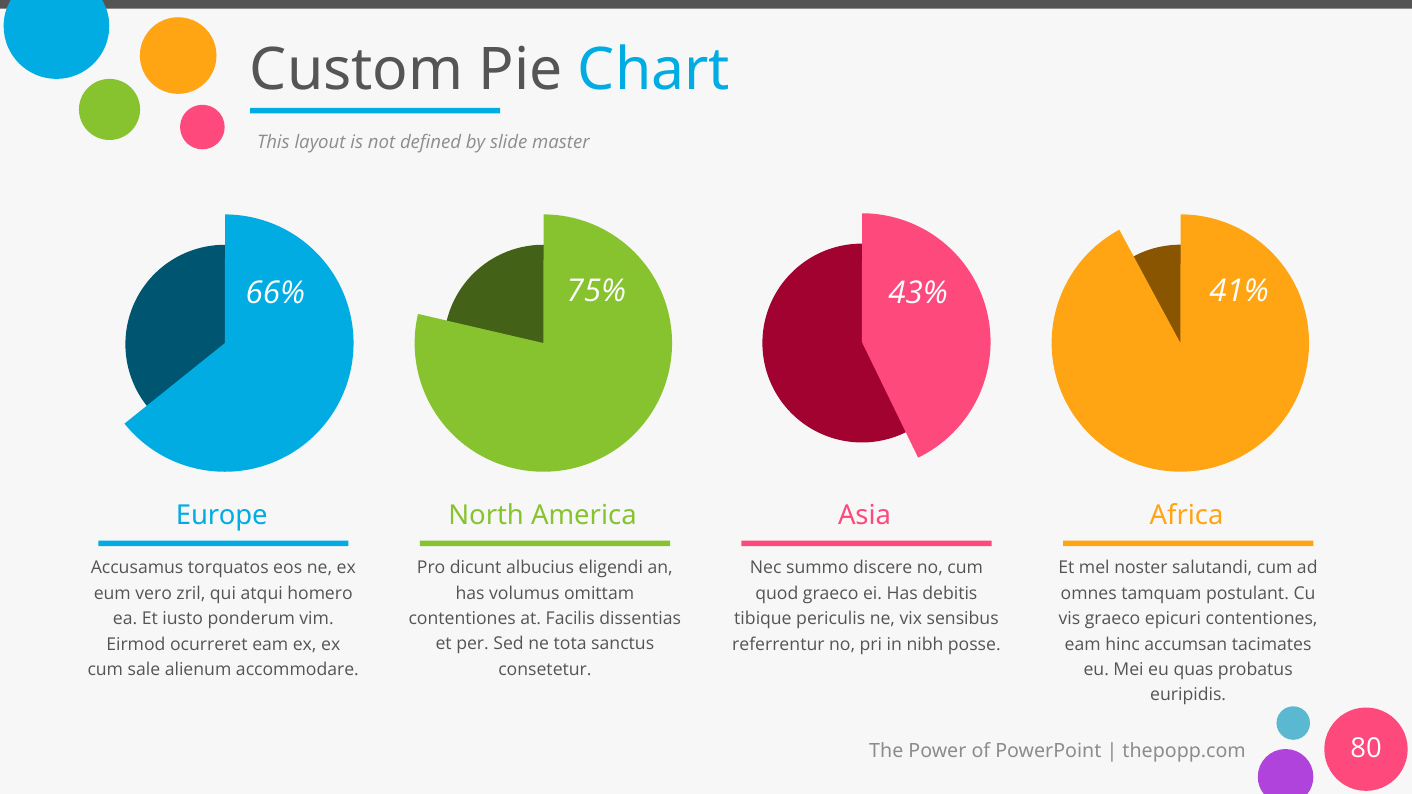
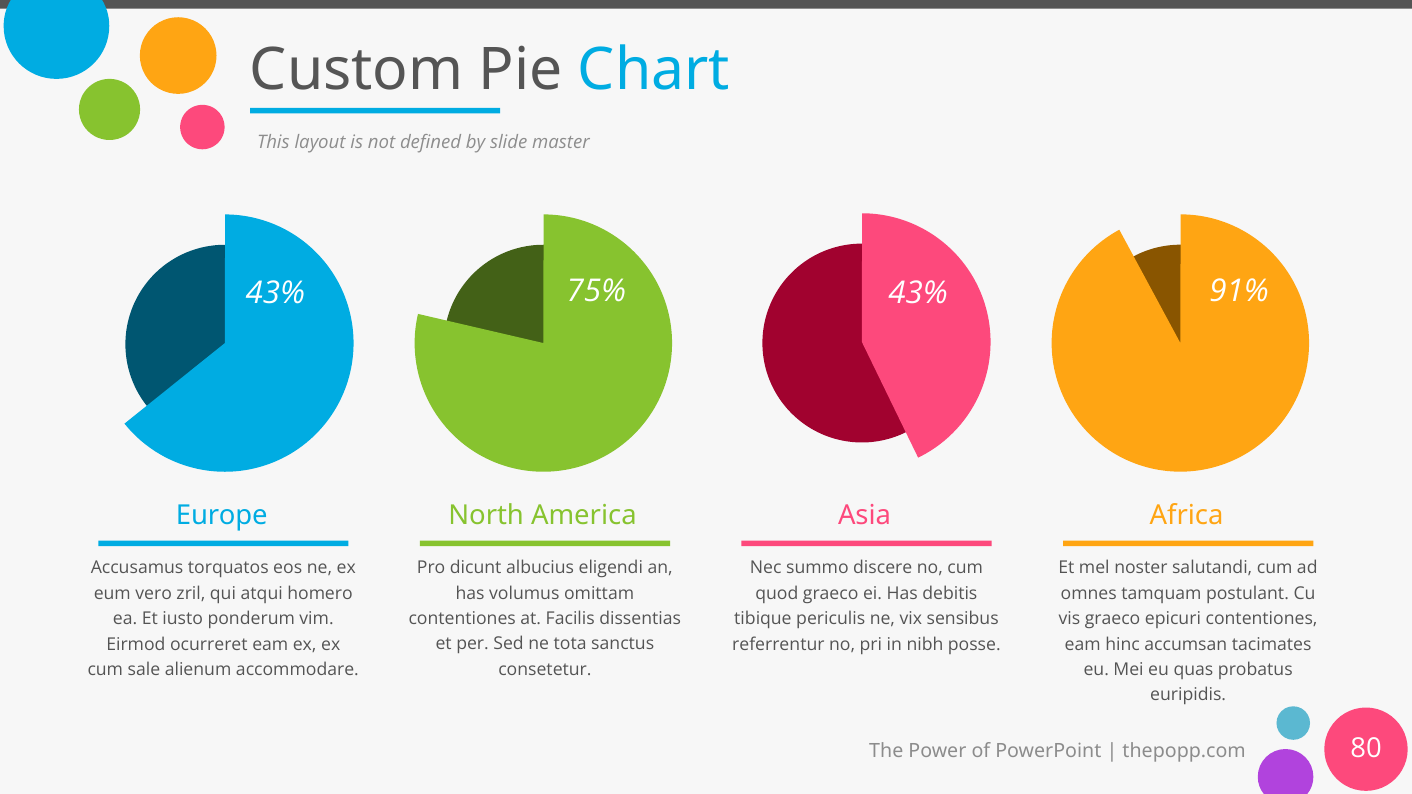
66%: 66% -> 43% (275, 293)
41%: 41% -> 91% (1239, 292)
